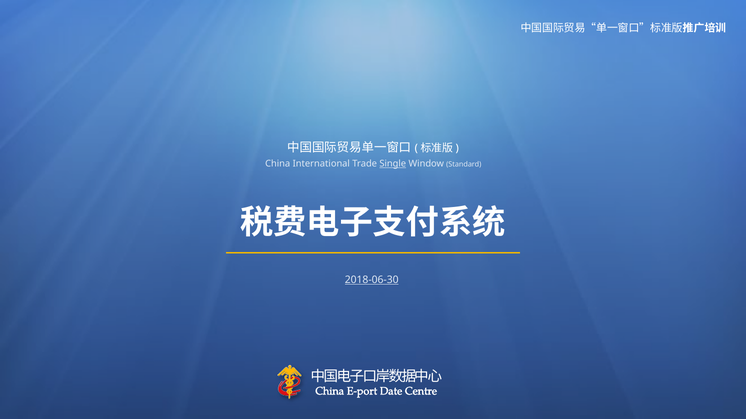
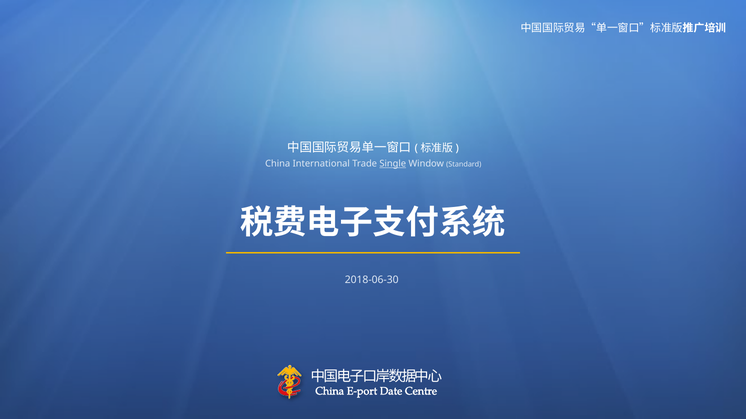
2018-06-30 underline: present -> none (372, 280)
